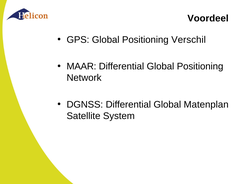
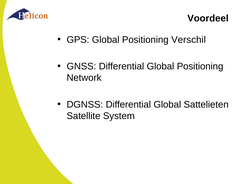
MAAR: MAAR -> GNSS (81, 66)
Matenplan: Matenplan -> Sattelieten (206, 104)
